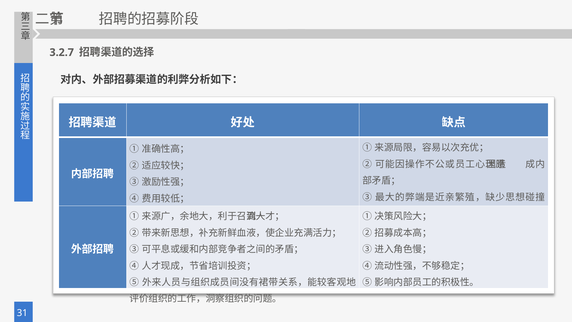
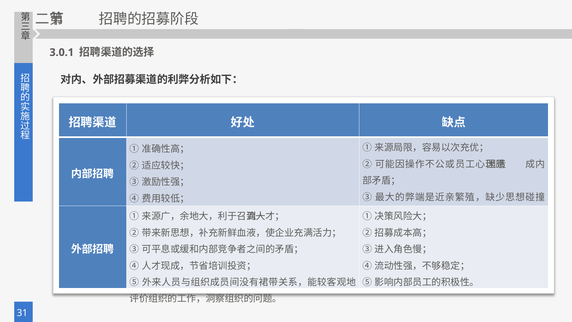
3.2.7: 3.2.7 -> 3.0.1 (62, 52)
